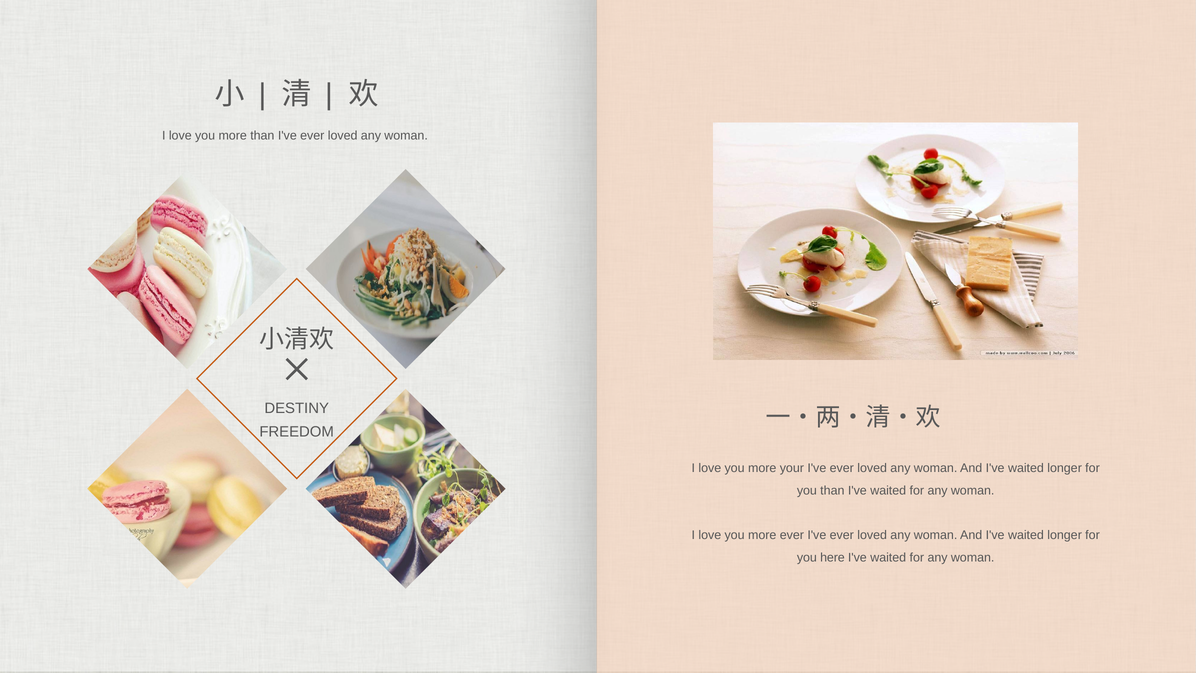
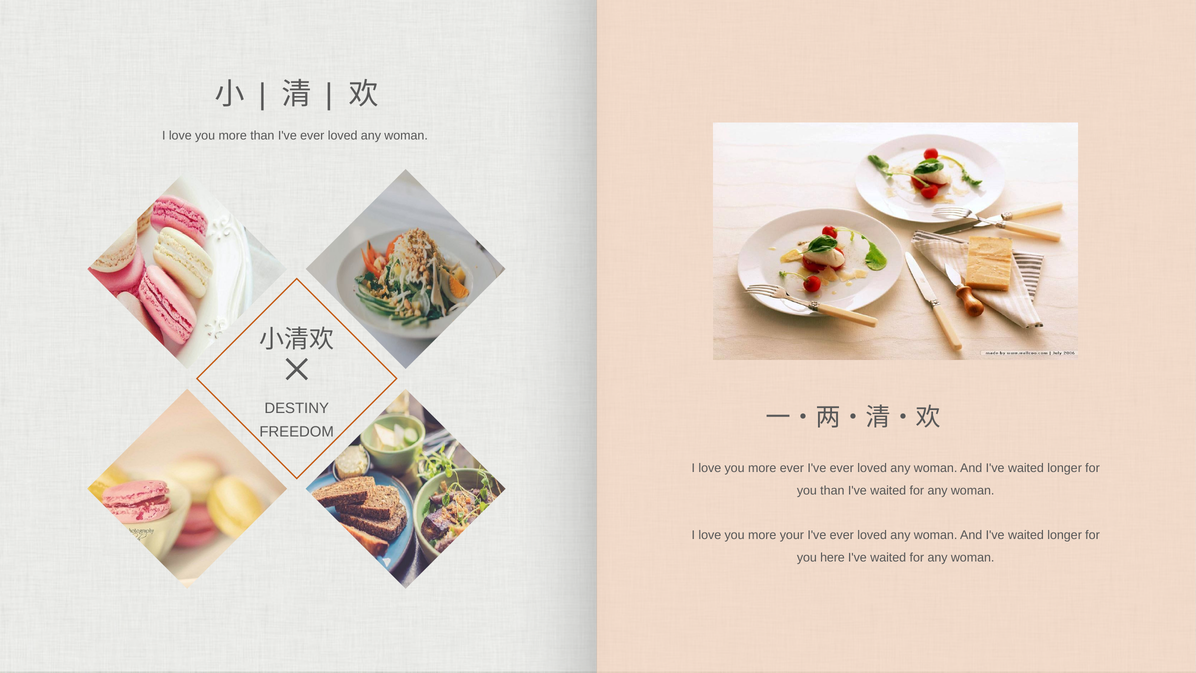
more your: your -> ever (792, 468)
more ever: ever -> your (792, 535)
